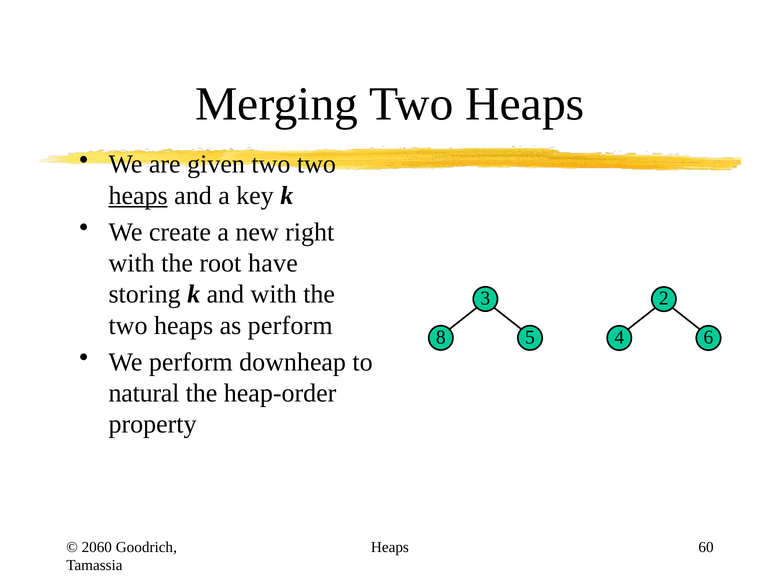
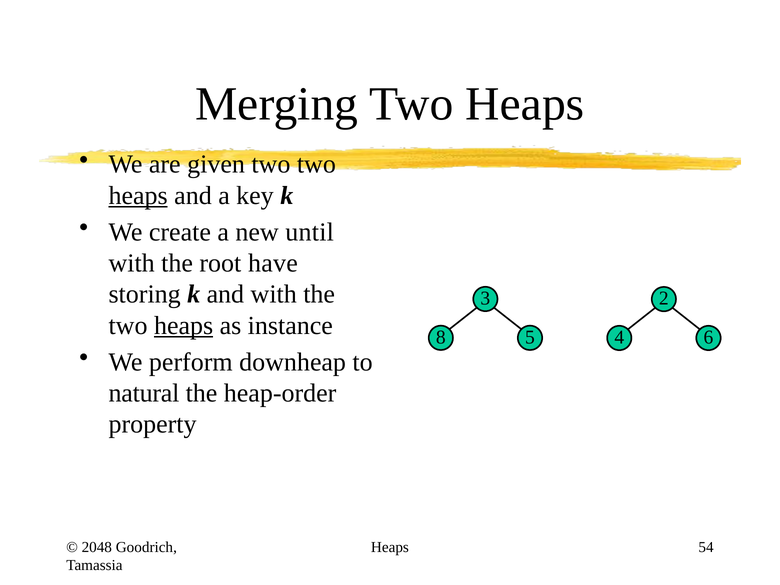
right: right -> until (310, 232)
heaps underline: none -> present (184, 326)
as perform: perform -> instance (290, 326)
2060: 2060 -> 2048 (97, 547)
60: 60 -> 54 (706, 547)
